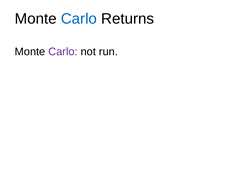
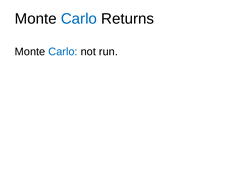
Carlo colour: purple -> blue (63, 52)
